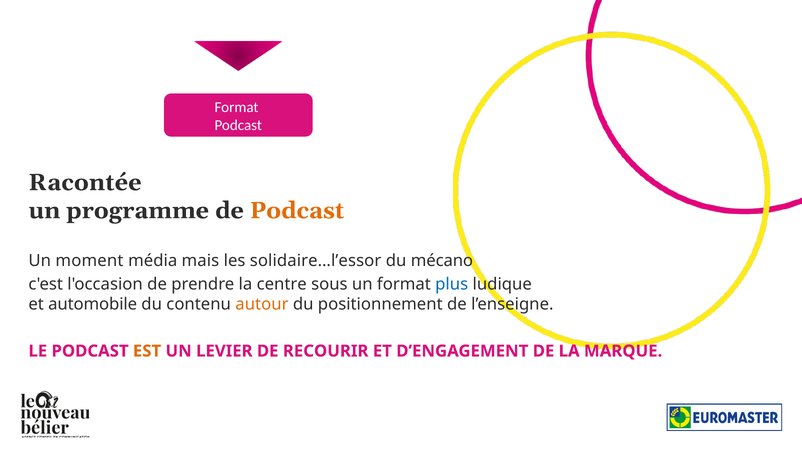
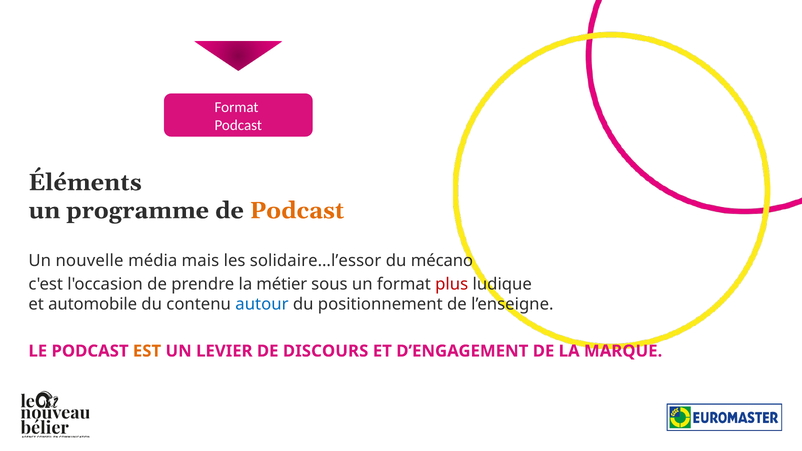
Racontée: Racontée -> Éléments (85, 182)
moment: moment -> nouvelle (89, 261)
centre: centre -> métier (282, 284)
plus colour: blue -> red (452, 284)
autour colour: orange -> blue (262, 304)
RECOURIR: RECOURIR -> DISCOURS (326, 351)
